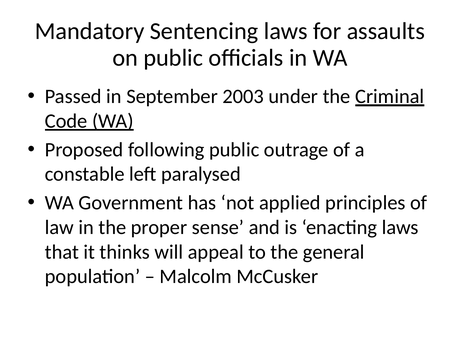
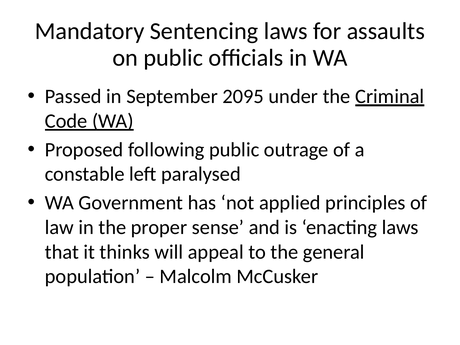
2003: 2003 -> 2095 (243, 96)
